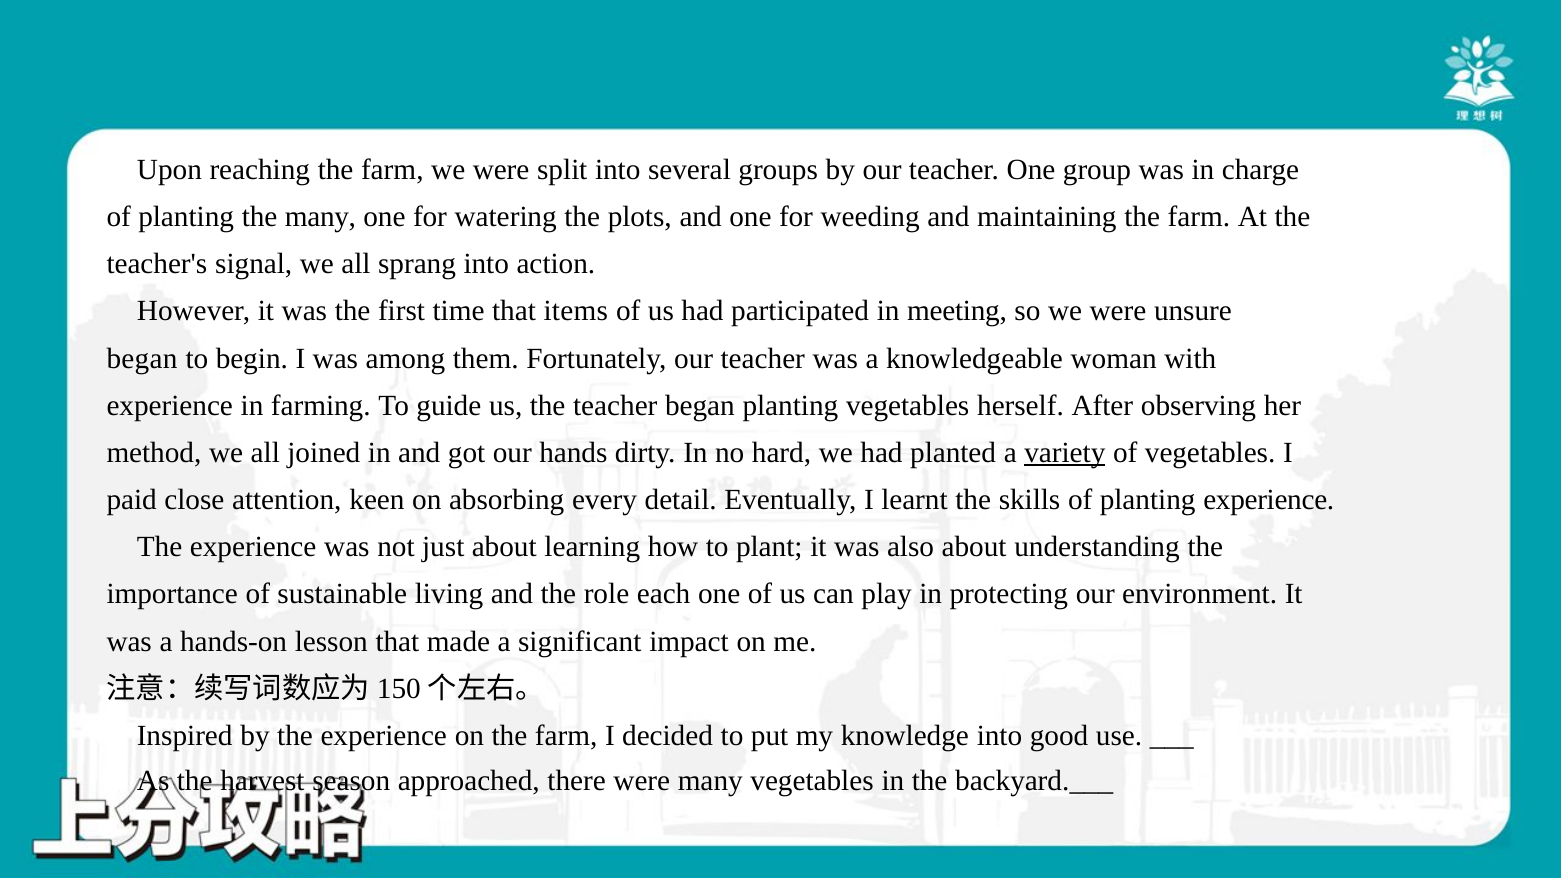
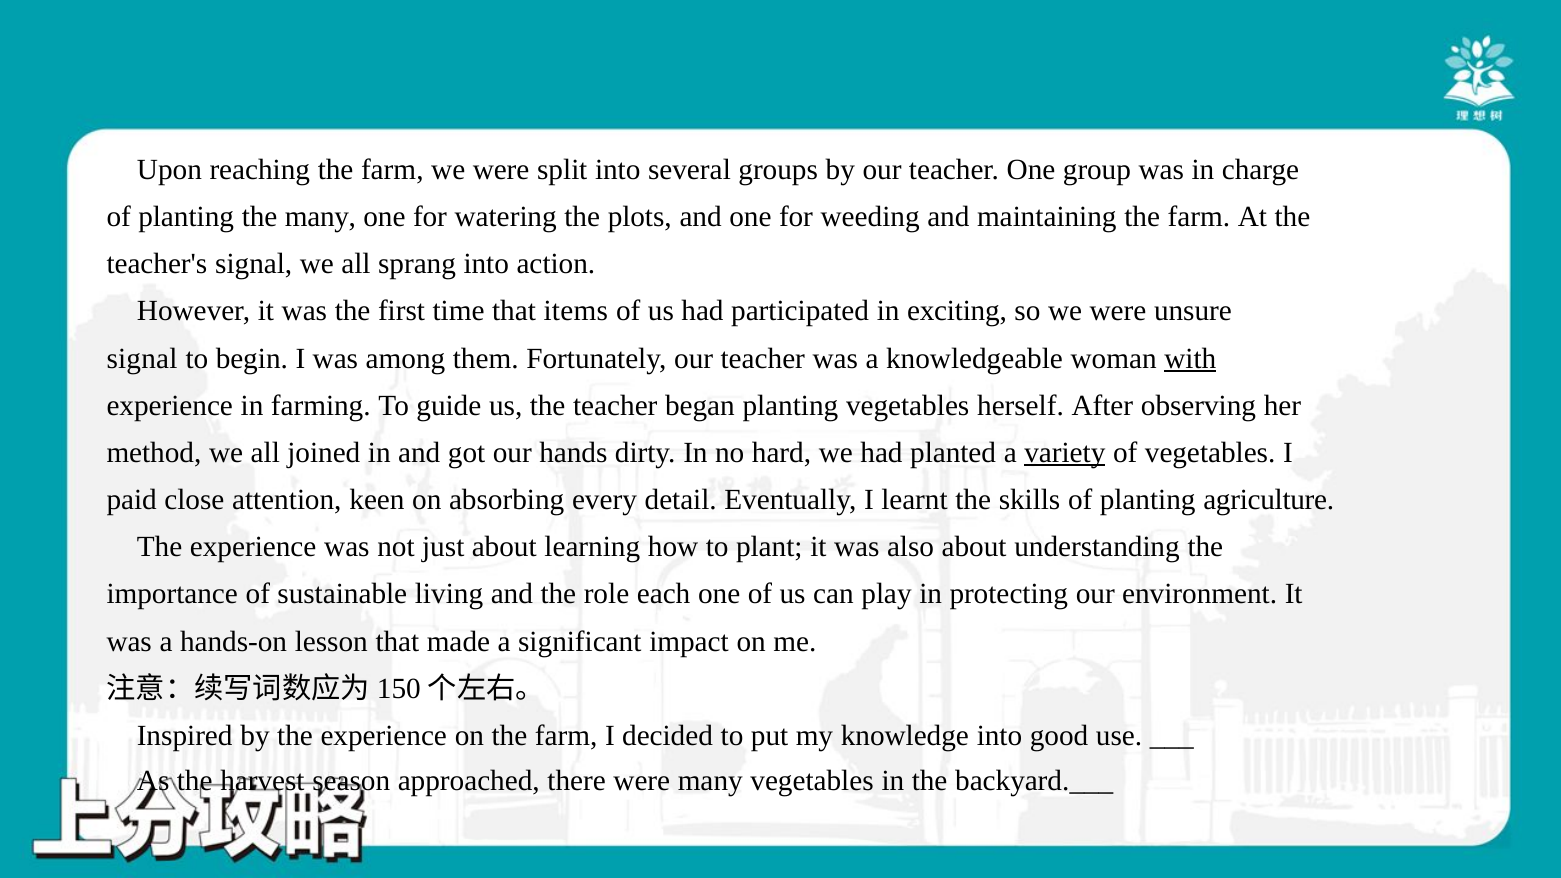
meeting: meeting -> exciting (957, 311)
began: began -> signal (142, 358)
with underline: none -> present (1190, 358)
planting experience: experience -> agriculture (1269, 500)
